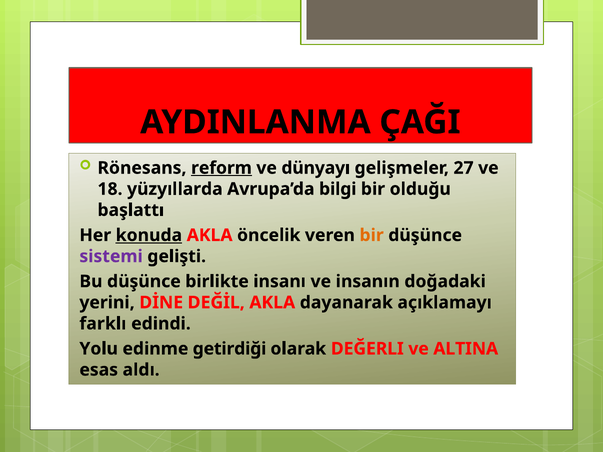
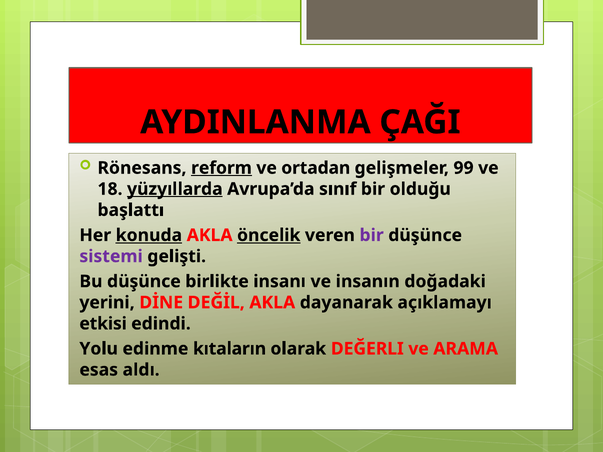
dünyayı: dünyayı -> ortadan (316, 168)
27: 27 -> 99 (464, 168)
yüzyıllarda underline: none -> present (175, 189)
bilgi: bilgi -> sınıf (338, 189)
öncelik underline: none -> present (269, 235)
bir colour: orange -> purple (372, 235)
farklı: farklı -> etkisi (103, 324)
getirdiği: getirdiği -> kıtaların (230, 349)
ALTINA: ALTINA -> ARAMA (466, 349)
